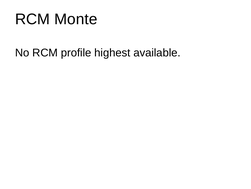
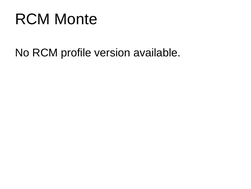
highest: highest -> version (112, 53)
